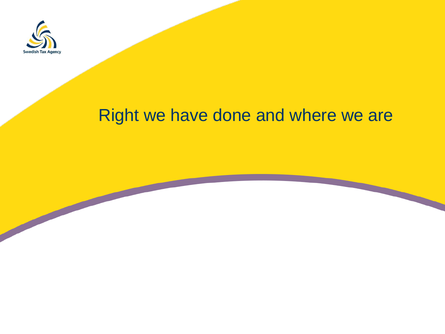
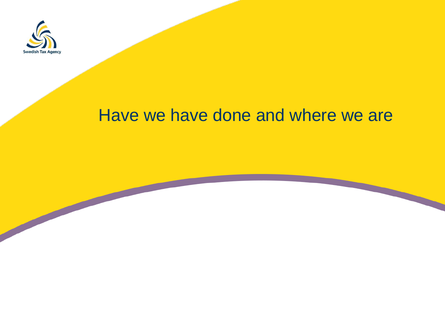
Right: Right -> Have (119, 115)
